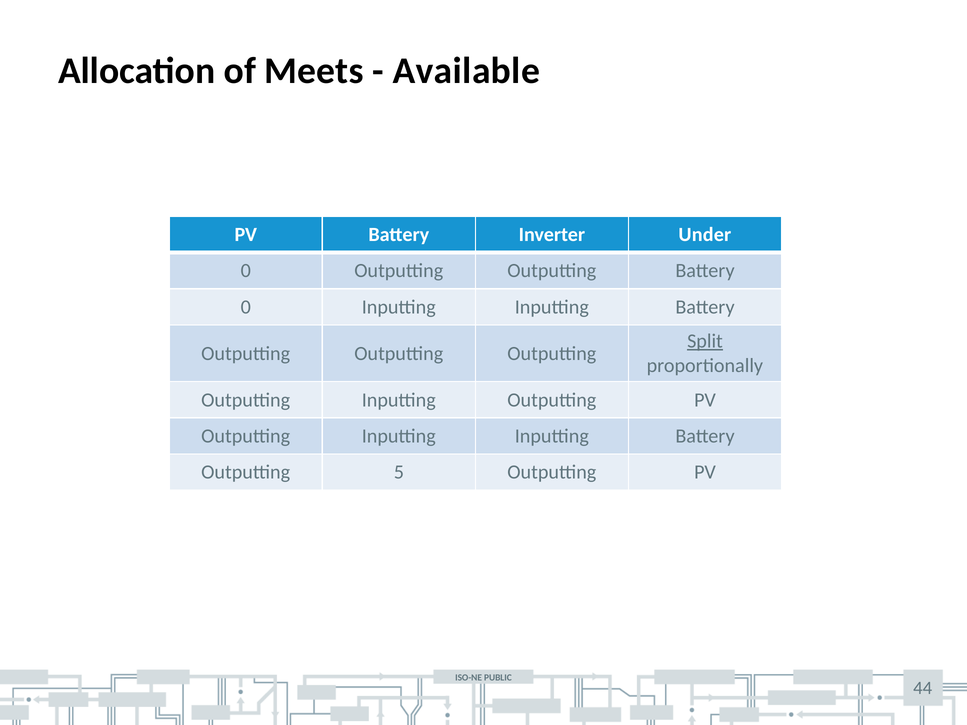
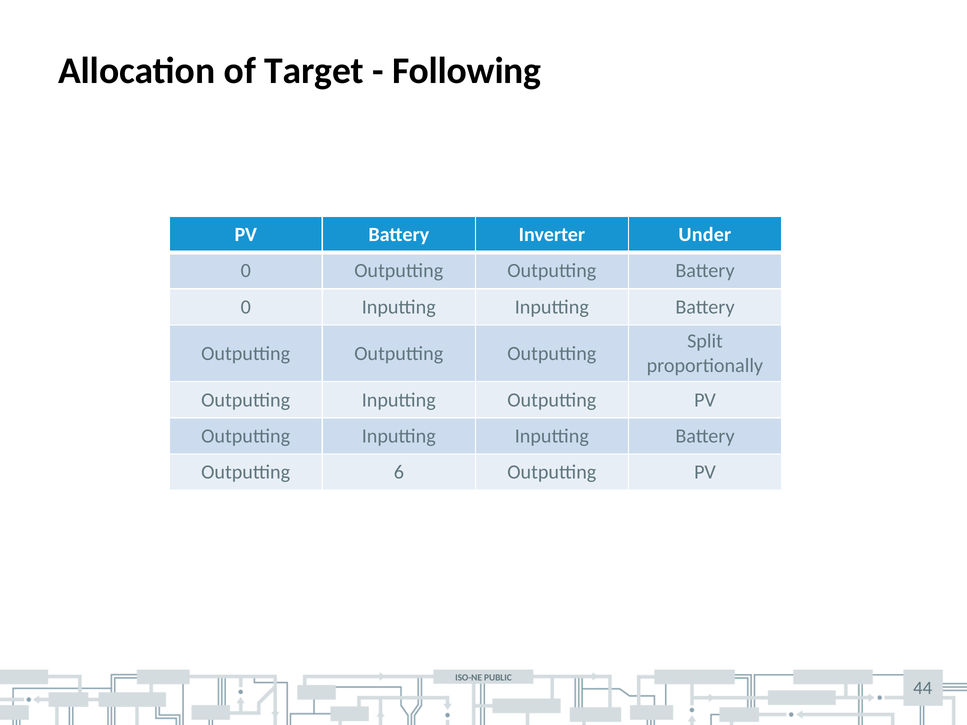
Meets: Meets -> Target (314, 71)
Available: Available -> Following (467, 71)
Split underline: present -> none (705, 341)
5: 5 -> 6 (399, 473)
